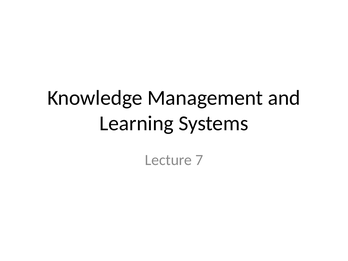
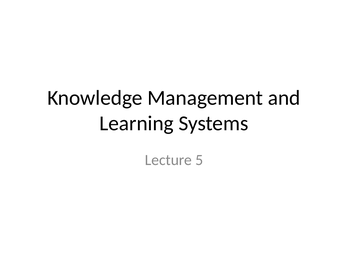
7: 7 -> 5 (199, 160)
